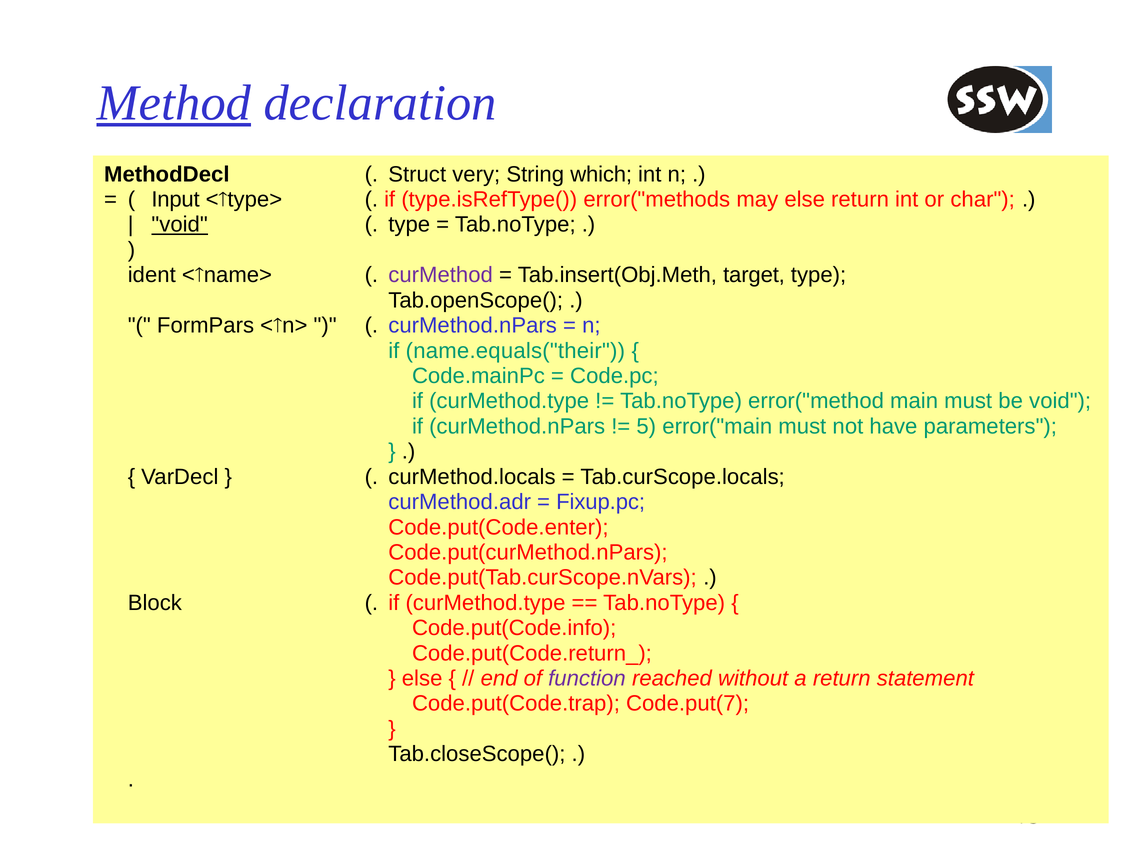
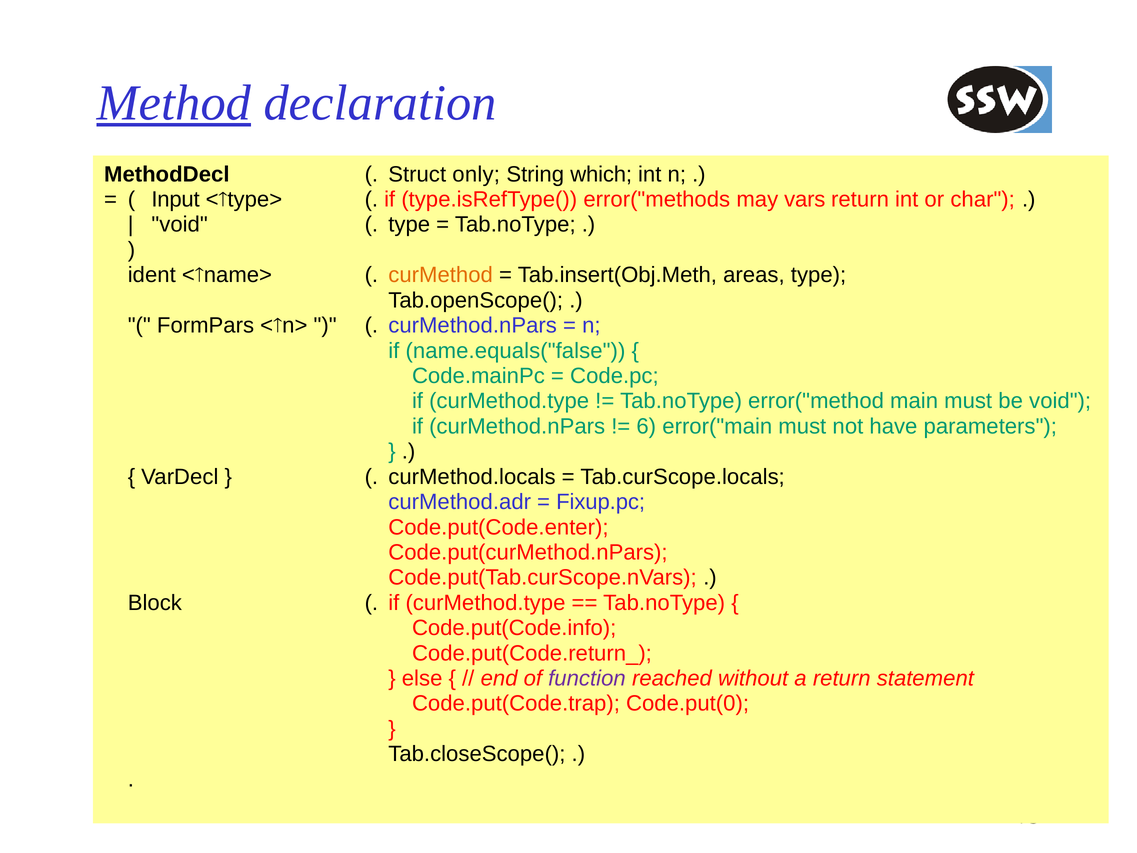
very: very -> only (476, 174)
may else: else -> vars (805, 199)
void underline: present -> none (180, 225)
curMethod colour: purple -> orange (441, 275)
target: target -> areas (754, 275)
name.equals("their: name.equals("their -> name.equals("false (515, 351)
5: 5 -> 6 (646, 426)
Code.put(7: Code.put(7 -> Code.put(0 (688, 703)
